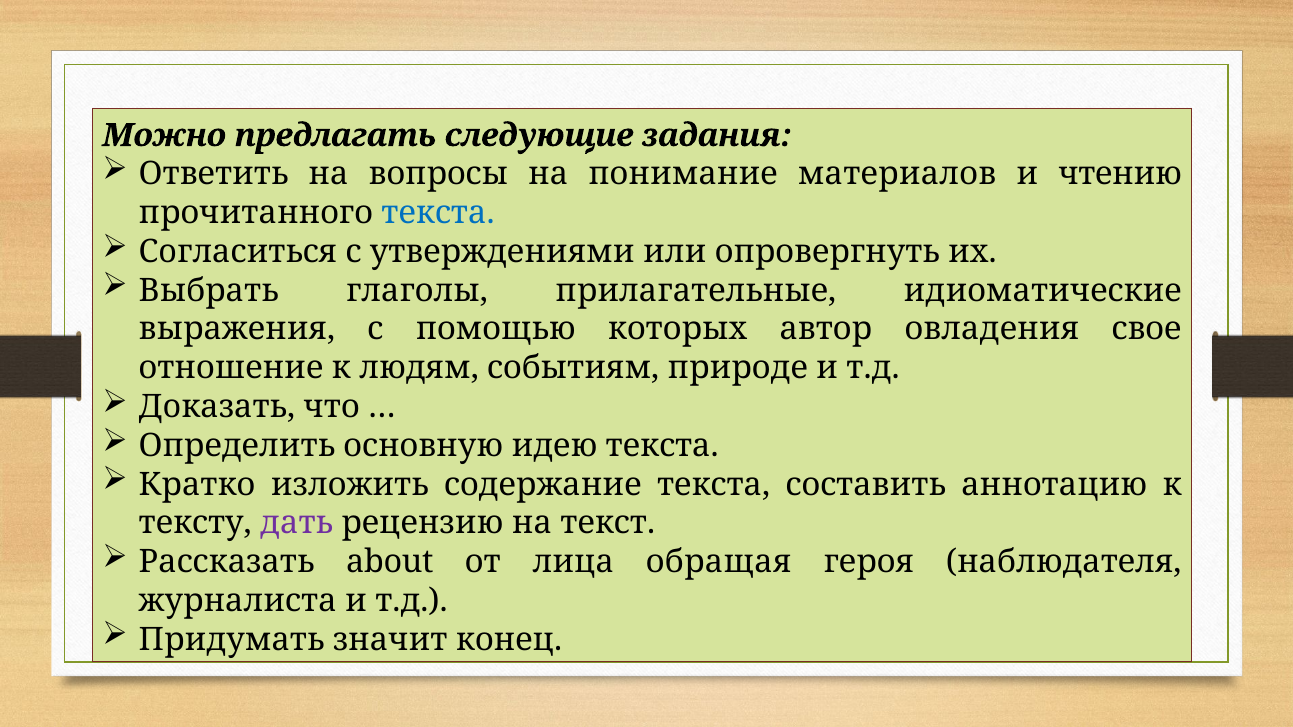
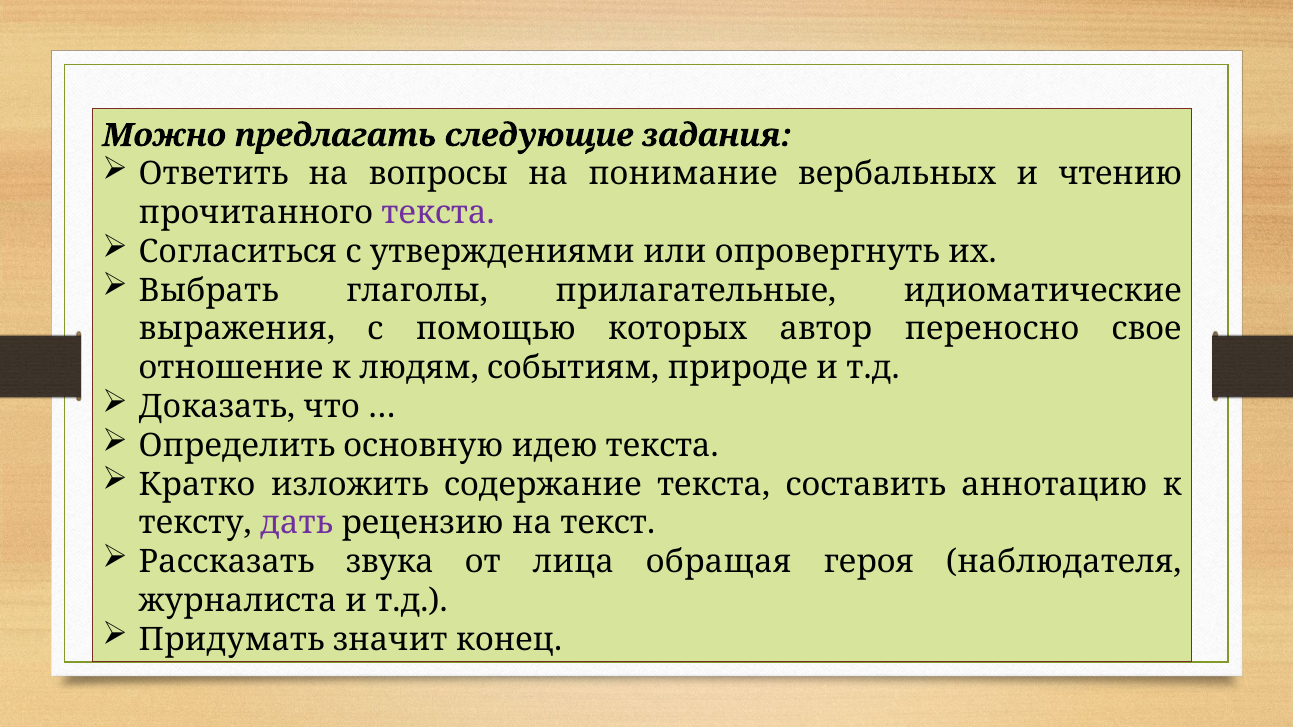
материалов: материалов -> вербальных (897, 174)
текста colour: blue -> purple (438, 213)
овладения: овладения -> переносно (992, 329)
about: about -> звука (390, 562)
